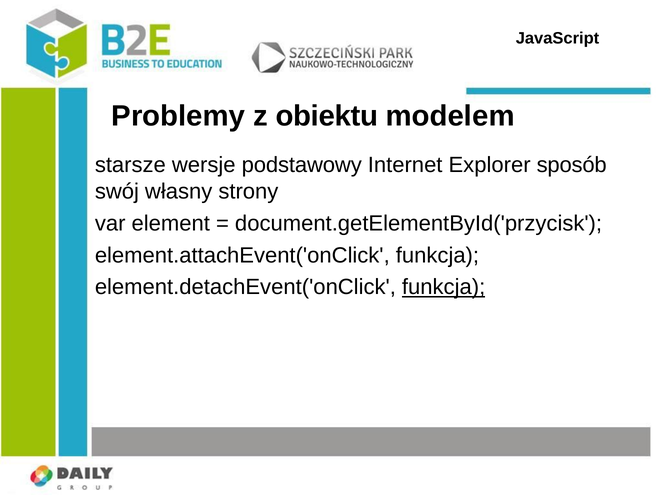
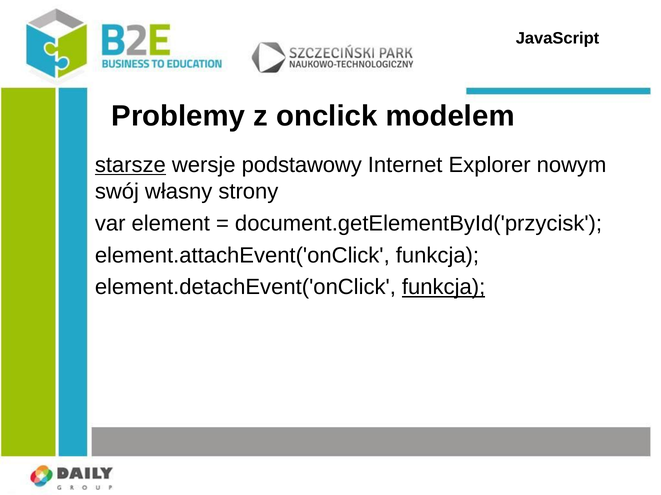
obiektu: obiektu -> onclick (327, 116)
starsze underline: none -> present (130, 165)
sposób: sposób -> nowym (572, 165)
